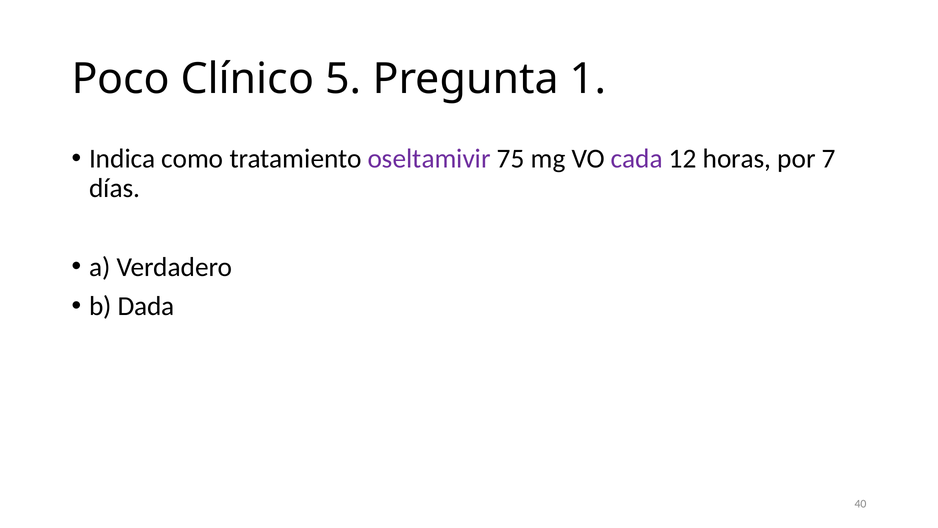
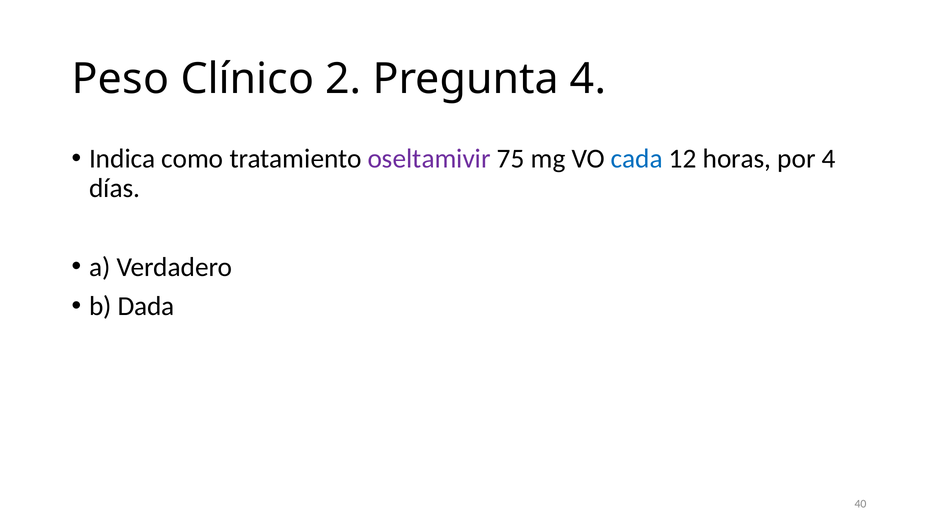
Poco: Poco -> Peso (120, 79)
5: 5 -> 2 (343, 79)
Pregunta 1: 1 -> 4 (588, 79)
cada colour: purple -> blue (637, 159)
por 7: 7 -> 4 (829, 159)
